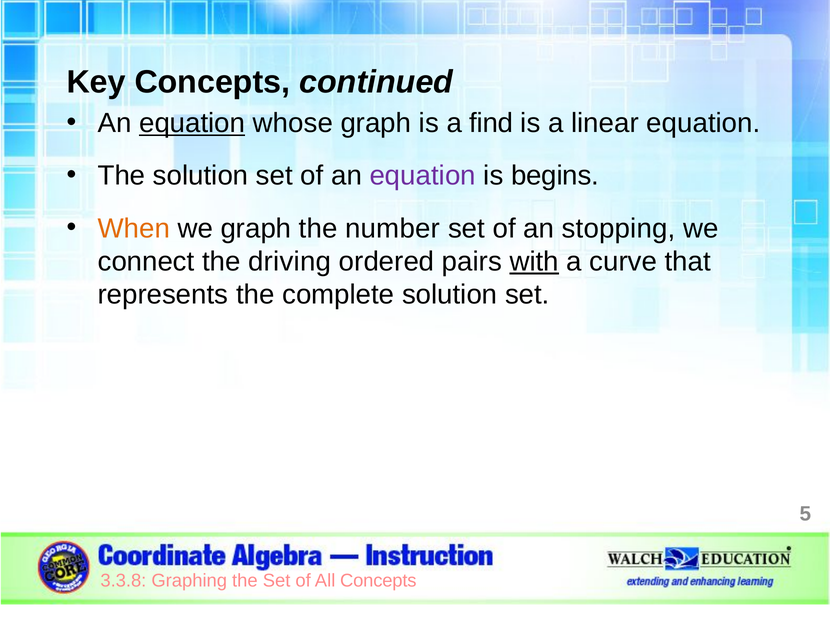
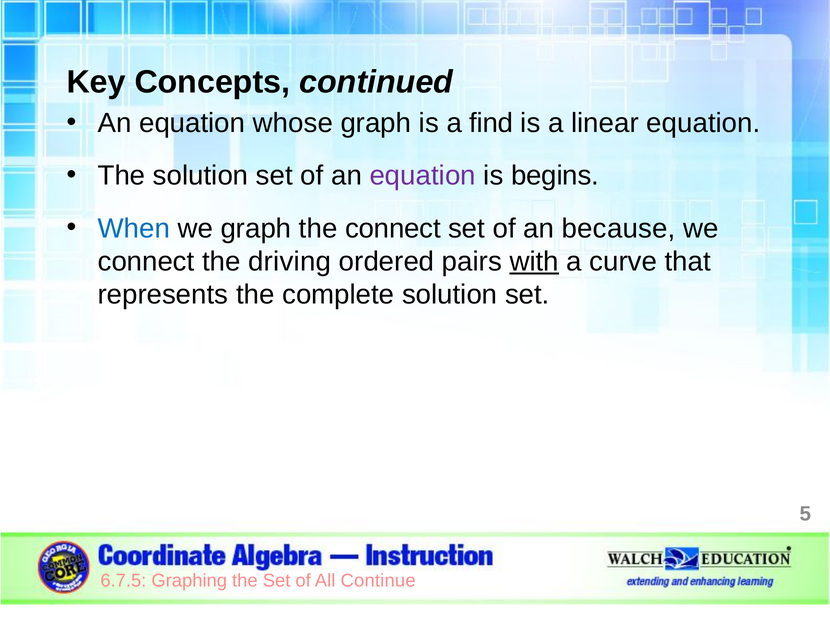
equation underline: present -> none (192, 123)
When colour: orange -> blue (134, 228)
the number: number -> connect (393, 228)
stopping: stopping -> because (619, 228)
3.3.8: 3.3.8 -> 6.7.5 (123, 580)
All Concepts: Concepts -> Continue (378, 580)
